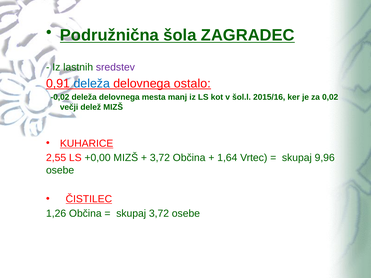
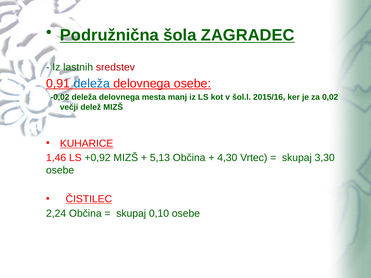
sredstev colour: purple -> red (115, 67)
delovnega ostalo: ostalo -> osebe (192, 84)
2,55: 2,55 -> 1,46 (56, 158)
+0,00: +0,00 -> +0,92 (98, 158)
3,72: 3,72 -> 5,13 (160, 158)
1,64: 1,64 -> 4,30 (227, 158)
9,96: 9,96 -> 3,30 (325, 158)
1,26: 1,26 -> 2,24 (56, 214)
skupaj 3,72: 3,72 -> 0,10 (159, 214)
